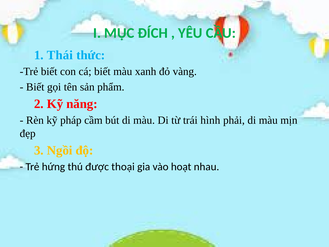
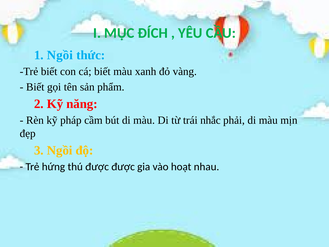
1 Thái: Thái -> Ngồi (60, 55)
hình: hình -> nhắc (210, 120)
được thoại: thoại -> được (123, 167)
